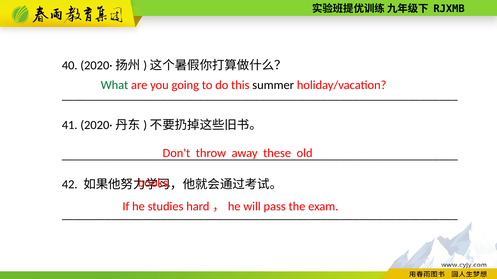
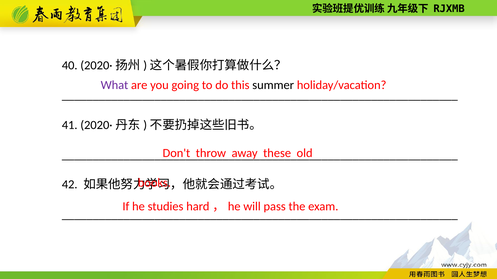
What colour: green -> purple (115, 85)
